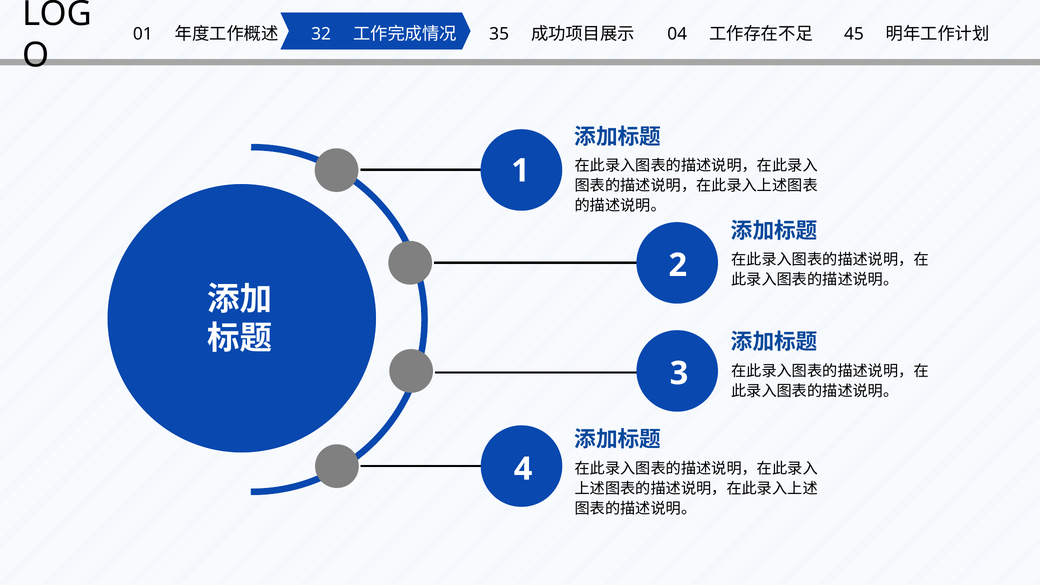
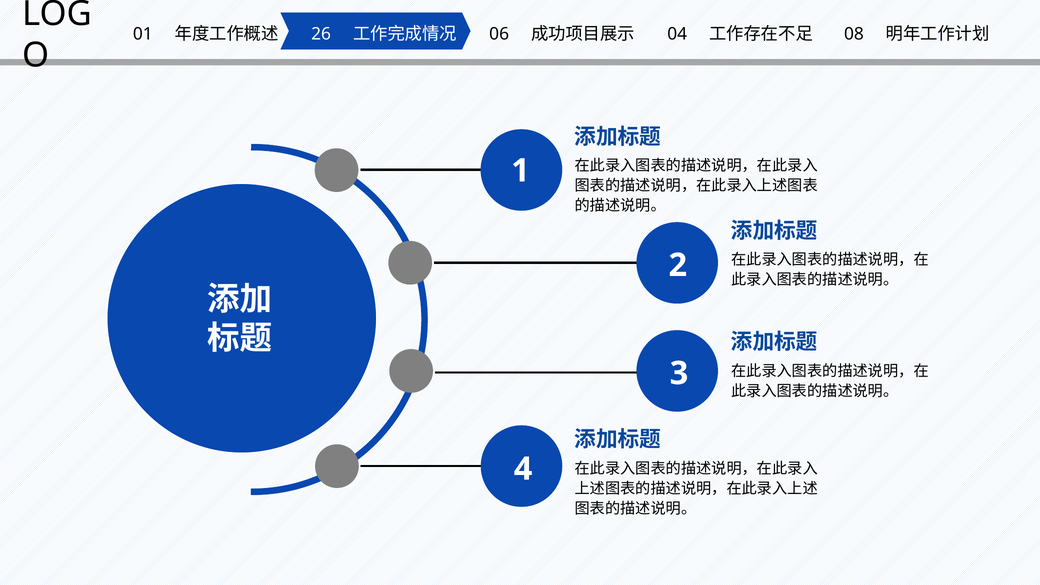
32: 32 -> 26 (321, 34)
35: 35 -> 06 (499, 34)
45: 45 -> 08 (854, 34)
